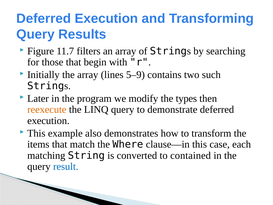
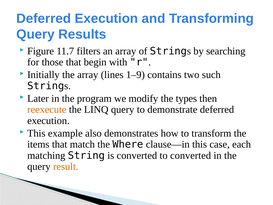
5–9: 5–9 -> 1–9 (135, 75)
to contained: contained -> converted (191, 155)
result colour: blue -> orange (66, 166)
